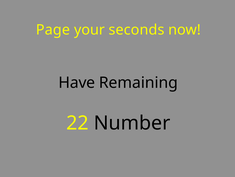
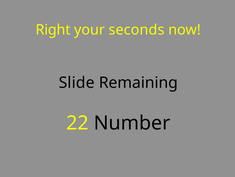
Page: Page -> Right (53, 30)
Have: Have -> Slide (77, 82)
